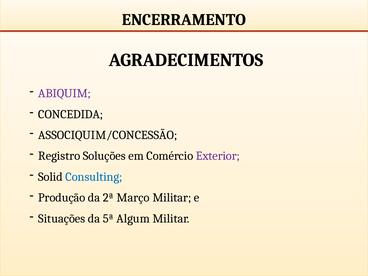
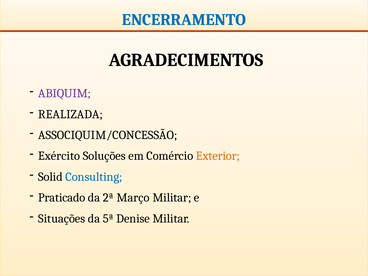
ENCERRAMENTO colour: black -> blue (184, 20)
CONCEDIDA: CONCEDIDA -> REALIZADA (71, 114)
Registro: Registro -> Exército (59, 156)
Exterior colour: purple -> orange (218, 156)
Produção: Produção -> Praticado (62, 198)
Algum: Algum -> Denise (133, 218)
